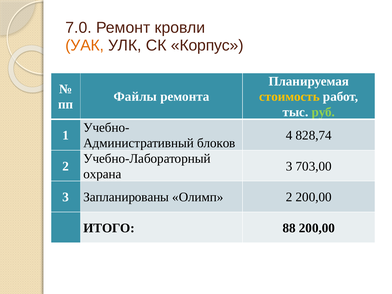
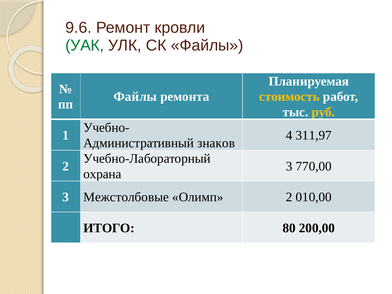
7.0: 7.0 -> 9.6 (79, 28)
УАК colour: orange -> green (85, 45)
СК Корпус: Корпус -> Файлы (207, 45)
руб colour: light green -> yellow (323, 112)
828,74: 828,74 -> 311,97 (314, 135)
блоков: блоков -> знаков (216, 143)
703,00: 703,00 -> 770,00 (314, 166)
Запланированы: Запланированы -> Межстолбовые (126, 197)
2 200,00: 200,00 -> 010,00 (314, 197)
88: 88 -> 80 (289, 228)
